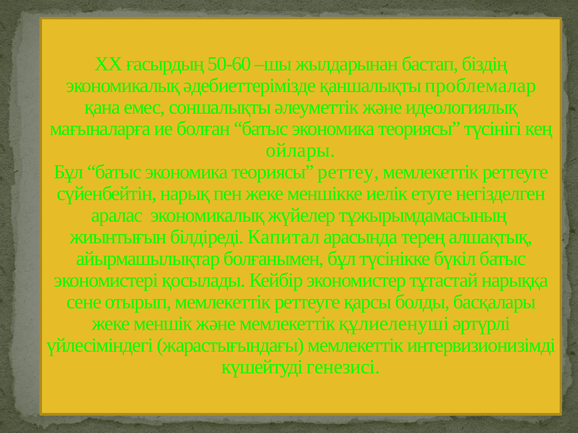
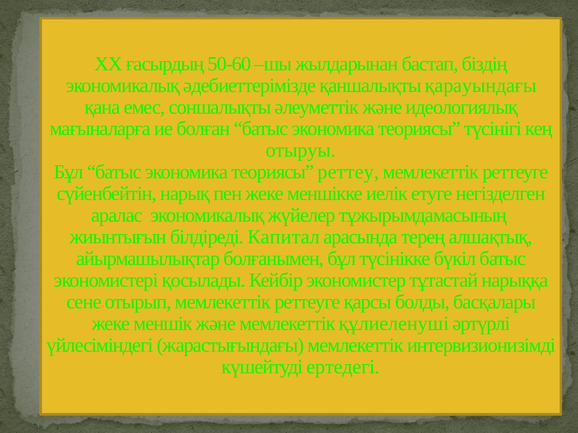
проблемалар: проблемалар -> қарауындағы (481, 86)
ойлары: ойлары -> отыруы (301, 151)
генезисі: генезисі -> ертедегі (343, 367)
